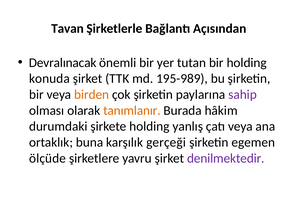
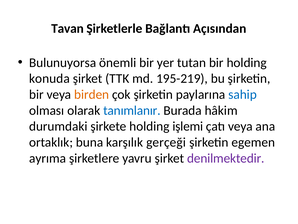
Devralınacak: Devralınacak -> Bulunuyorsa (63, 63)
195-989: 195-989 -> 195-219 (182, 78)
sahip colour: purple -> blue (243, 94)
tanımlanır colour: orange -> blue (132, 110)
yanlış: yanlış -> işlemi (188, 126)
ölçüde: ölçüde -> ayrıma (48, 158)
